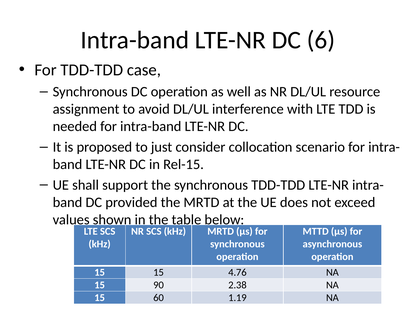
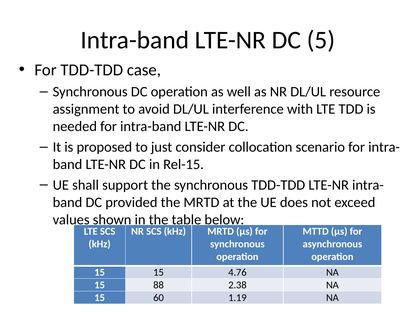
6: 6 -> 5 (321, 40)
90: 90 -> 88 (159, 285)
